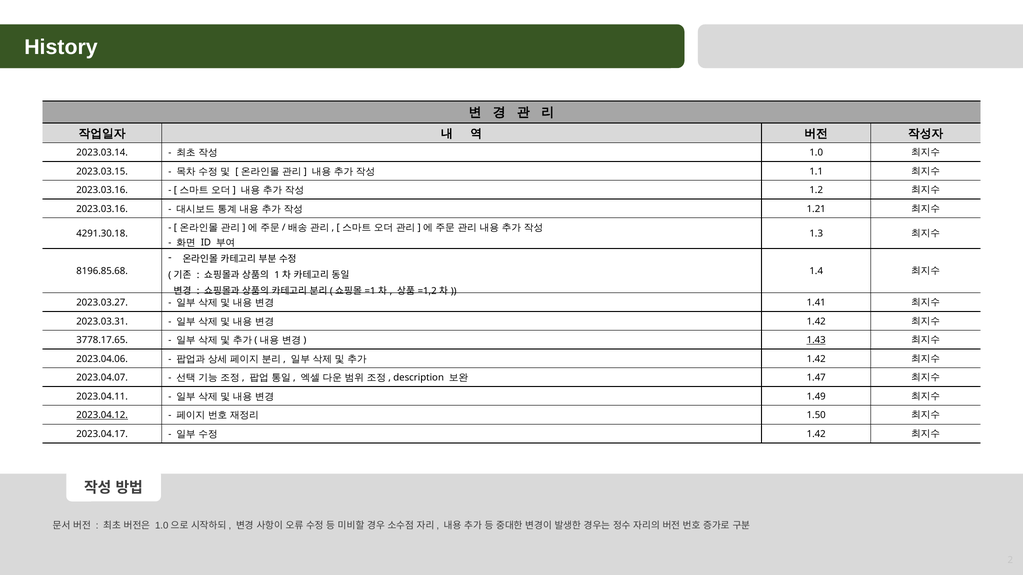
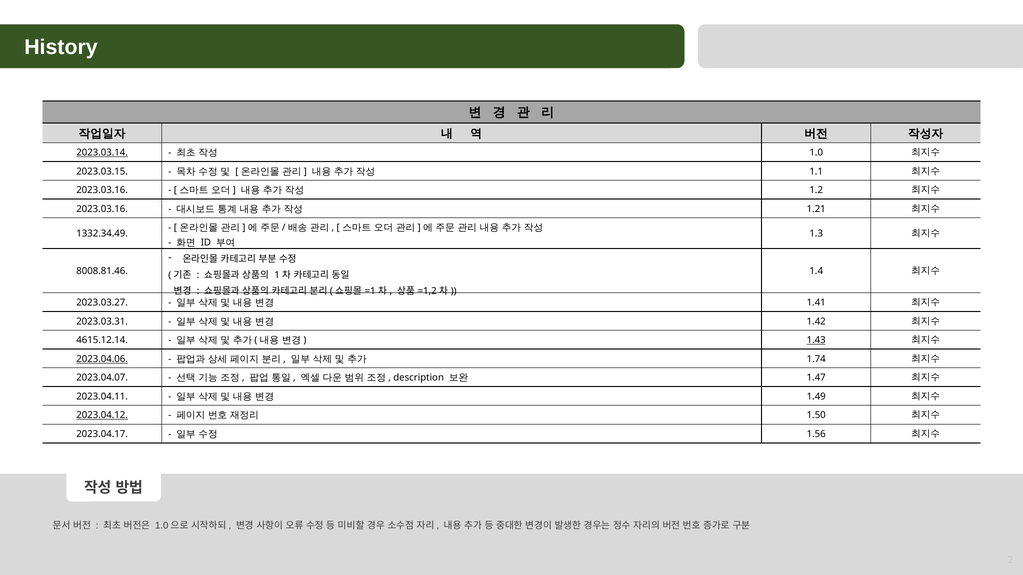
2023.03.14 underline: none -> present (102, 153)
4291.30.18: 4291.30.18 -> 1332.34.49 (102, 234)
8196.85.68: 8196.85.68 -> 8008.81.46 (102, 271)
3778.17.65: 3778.17.65 -> 4615.12.14 (102, 340)
2023.04.06 underline: none -> present (102, 359)
1.42: 1.42 -> 1.74 (816, 359)
1.42: 1.42 -> 1.56 (816, 434)
